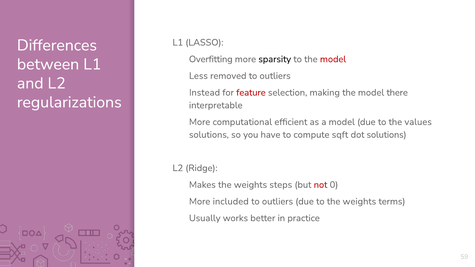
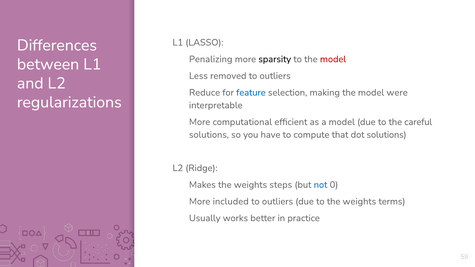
Overfitting: Overfitting -> Penalizing (211, 59)
Instead: Instead -> Reduce (205, 93)
feature colour: red -> blue (251, 93)
there: there -> were (397, 93)
values: values -> careful (418, 122)
sqft: sqft -> that (340, 135)
not colour: red -> blue (321, 185)
